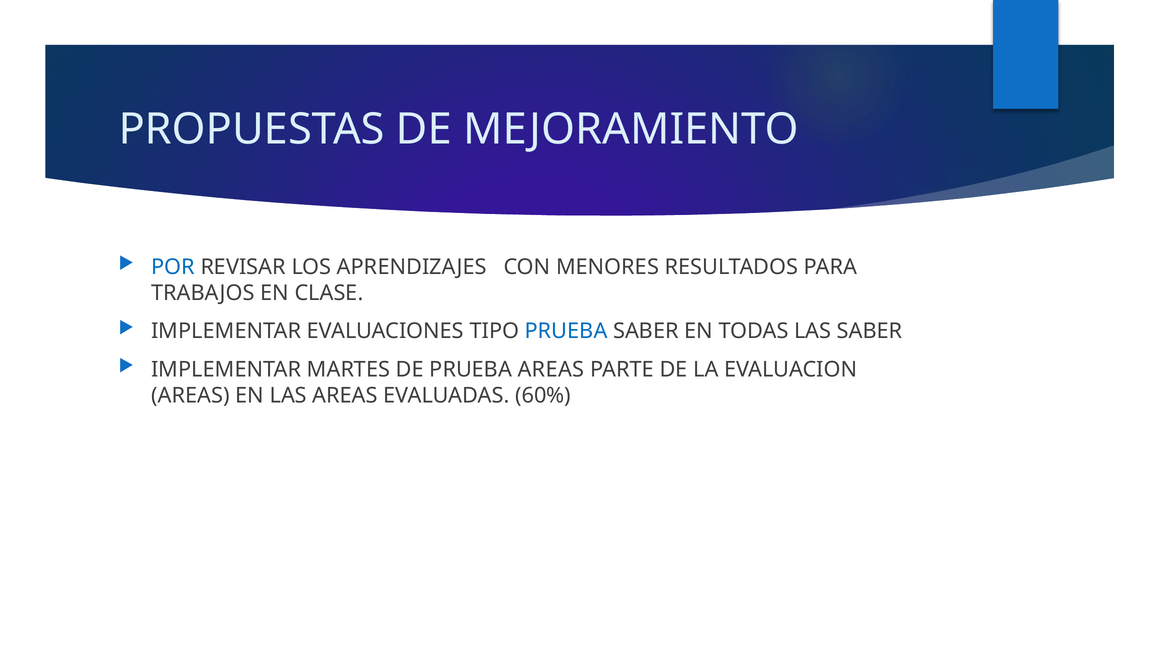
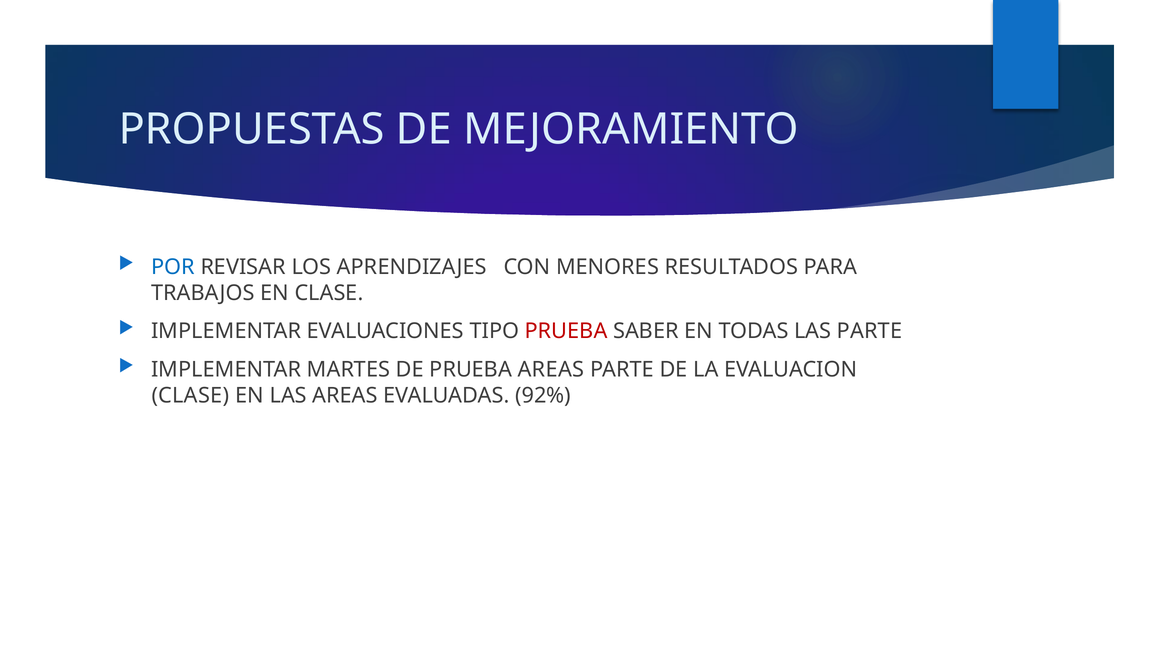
PRUEBA colour: blue -> red (566, 331)
LAS SABER: SABER -> PARTE (870, 331)
AREAS: AREAS -> CLASE (190, 395)
60%: 60% -> 92% (543, 395)
